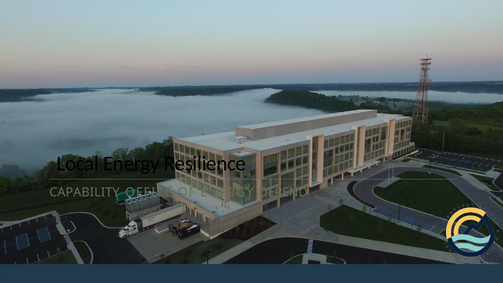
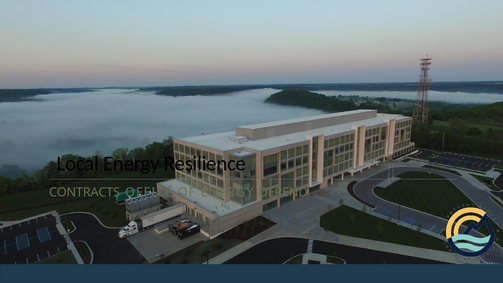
CAPABILITY: CAPABILITY -> CONTRACTS (85, 192)
